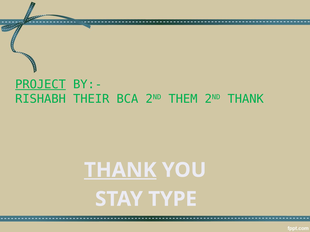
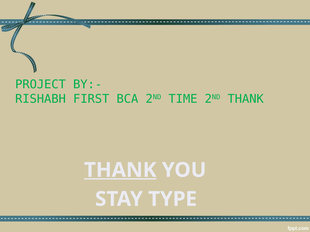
PROJECT underline: present -> none (41, 85)
THEIR: THEIR -> FIRST (91, 99)
THEM: THEM -> TIME (183, 99)
